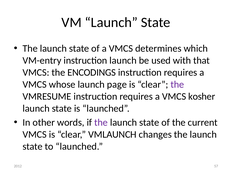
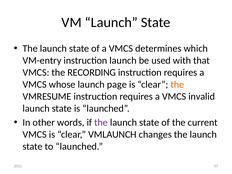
ENCODINGS: ENCODINGS -> RECORDING (92, 72)
the colour: purple -> orange (177, 84)
kosher: kosher -> invalid (202, 96)
